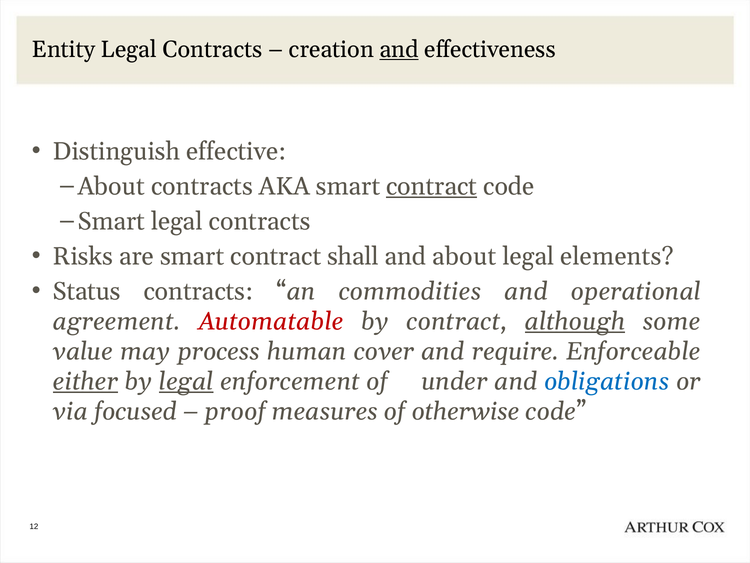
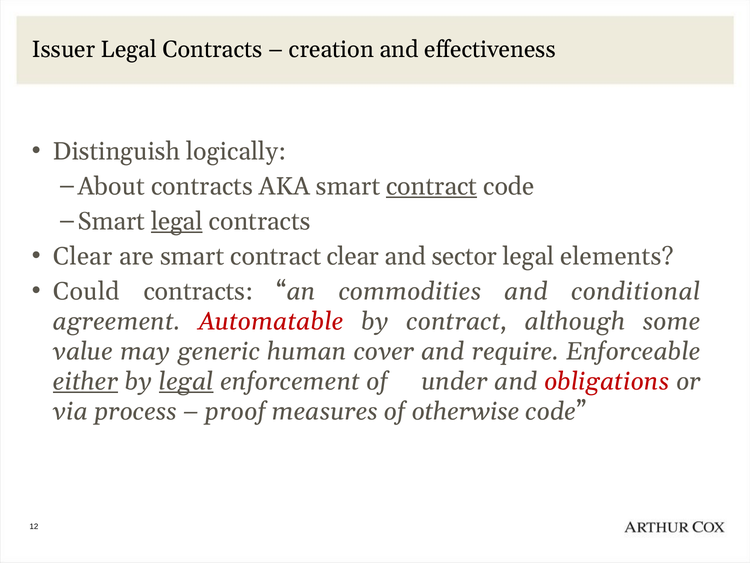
Entity: Entity -> Issuer (64, 49)
and underline: present -> none (399, 49)
effective: effective -> logically (236, 151)
legal underline: none -> present (177, 221)
Risks: Risks -> Clear (83, 256)
contract shall: shall -> clear (353, 256)
and about: about -> sector (465, 256)
Status: Status -> Could (87, 291)
operational: operational -> conditional (636, 291)
although underline: present -> none (575, 321)
process: process -> generic (219, 351)
obligations colour: blue -> red (607, 381)
focused: focused -> process (136, 411)
